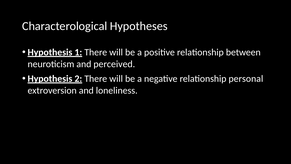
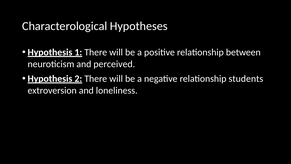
personal: personal -> students (246, 79)
